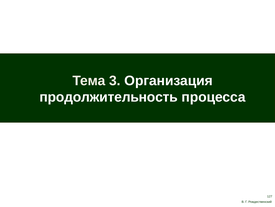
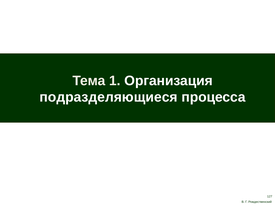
3: 3 -> 1 (115, 80)
продолжительность: продолжительность -> подразделяющиеся (109, 97)
